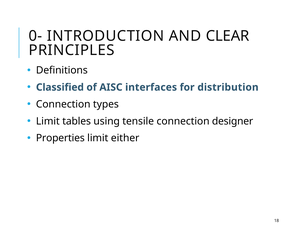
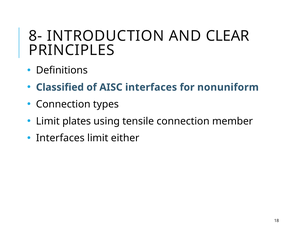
0-: 0- -> 8- (35, 36)
distribution: distribution -> nonuniform (228, 87)
tables: tables -> plates (77, 121)
designer: designer -> member (233, 121)
Properties: Properties -> Interfaces (60, 138)
